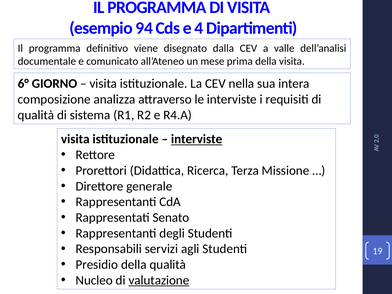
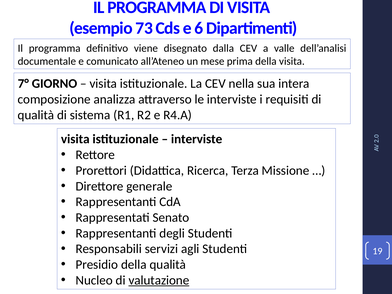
94: 94 -> 73 (144, 28)
4: 4 -> 6 (199, 28)
6°: 6° -> 7° (23, 84)
interviste underline: present -> none (197, 139)
